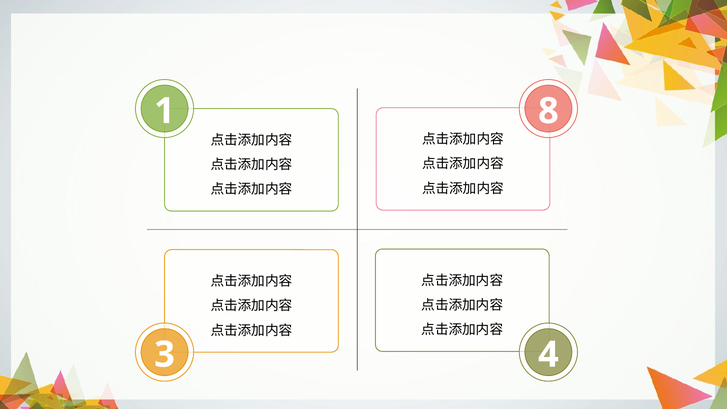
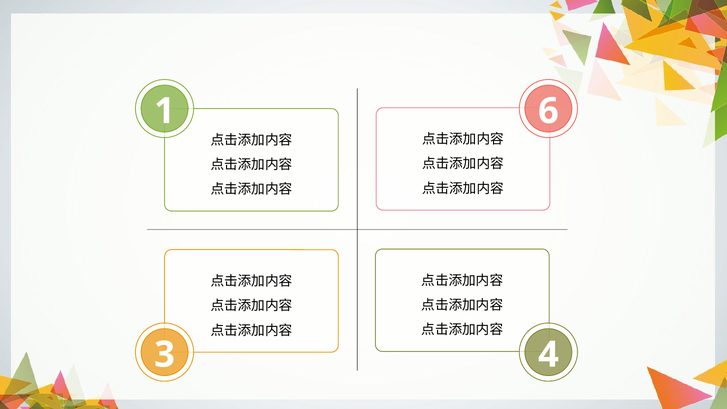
8: 8 -> 6 (548, 111)
